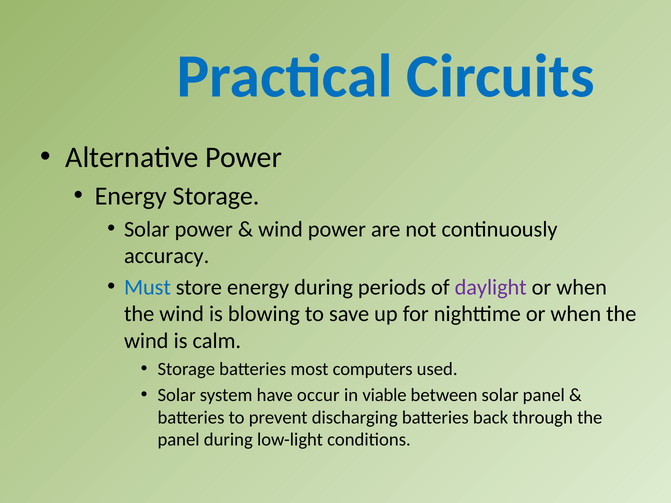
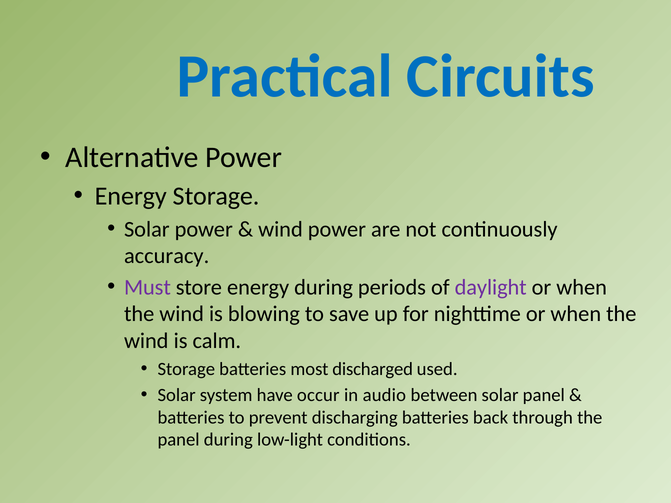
Must colour: blue -> purple (147, 287)
computers: computers -> discharged (373, 369)
viable: viable -> audio (384, 395)
